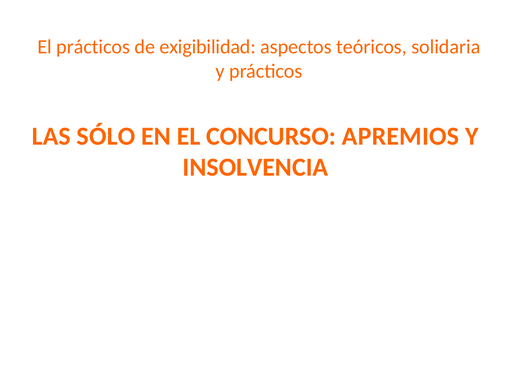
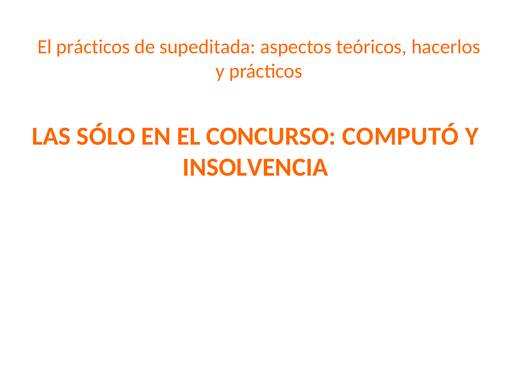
exigibilidad: exigibilidad -> supeditada (208, 47)
solidaria: solidaria -> hacerlos (446, 47)
APREMIOS: APREMIOS -> COMPUTÓ (400, 136)
